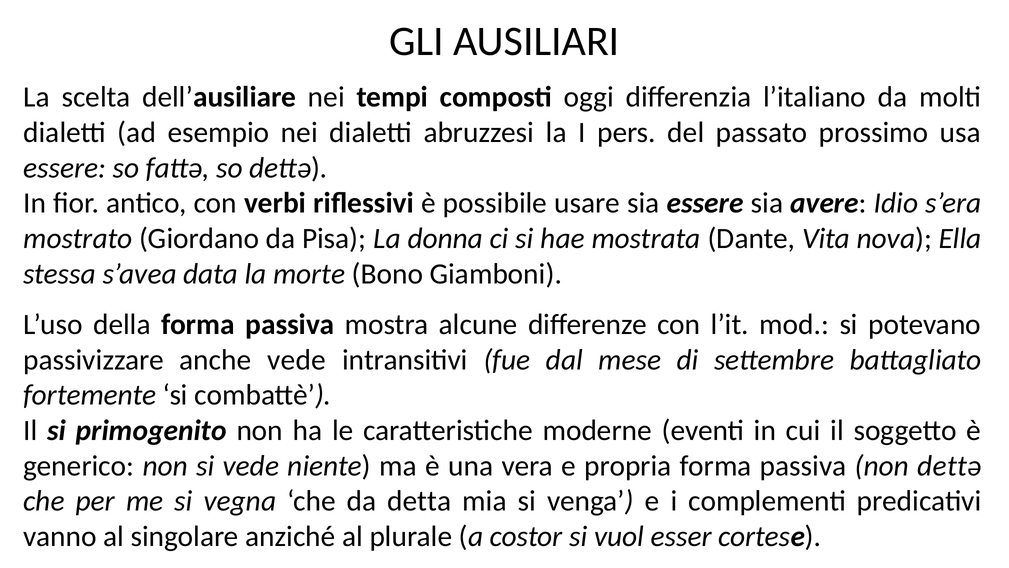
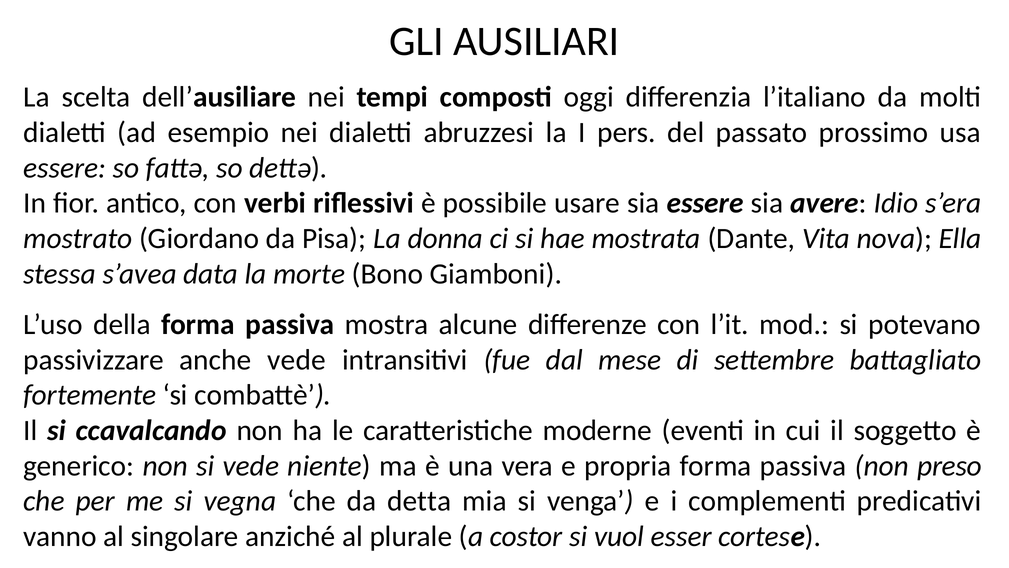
primogenito: primogenito -> ccavalcando (151, 430)
non dettə: dettə -> preso (950, 466)
